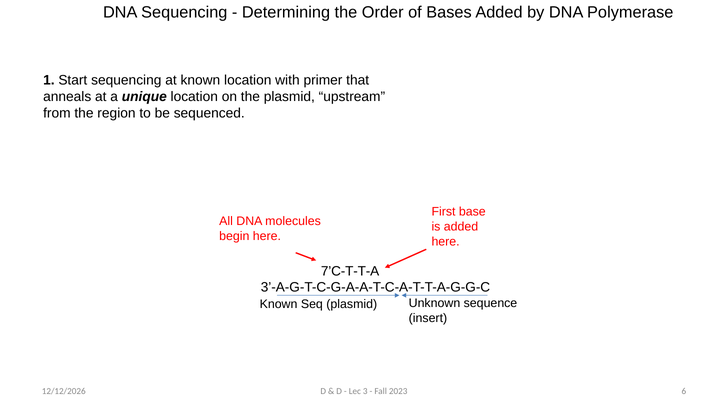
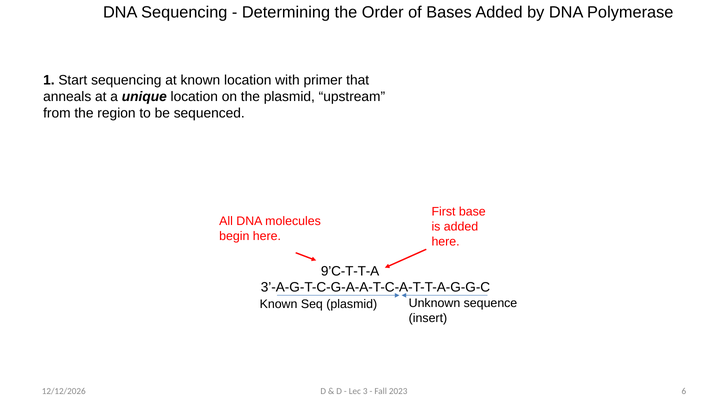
7’C-T-T-A: 7’C-T-T-A -> 9’C-T-T-A (350, 271)
